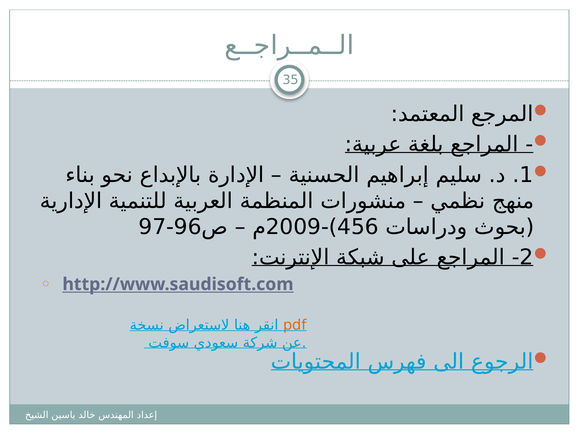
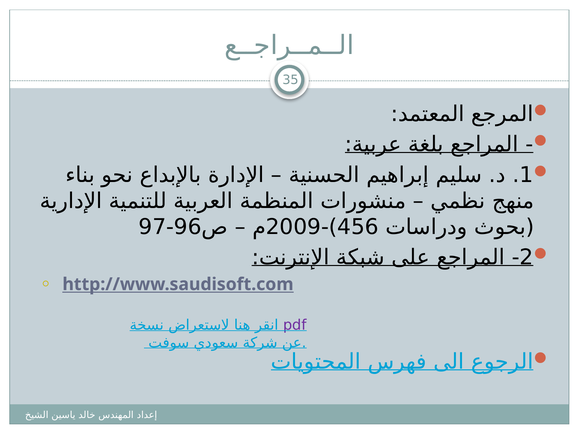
pdf colour: orange -> purple (295, 325)
